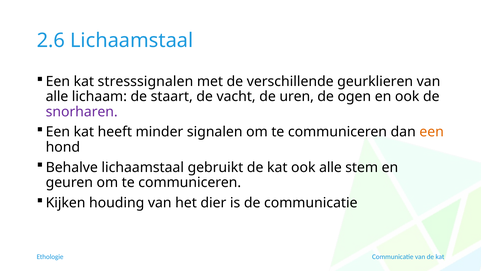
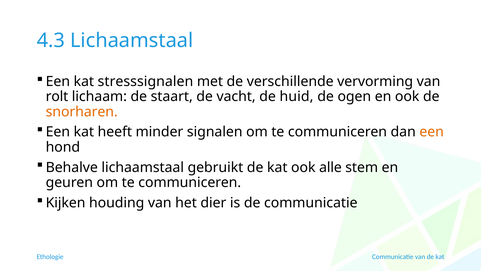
2.6: 2.6 -> 4.3 (51, 40)
geurklieren: geurklieren -> vervorming (375, 81)
alle: alle -> rolt (57, 96)
uren: uren -> huid (297, 96)
snorharen colour: purple -> orange (82, 112)
